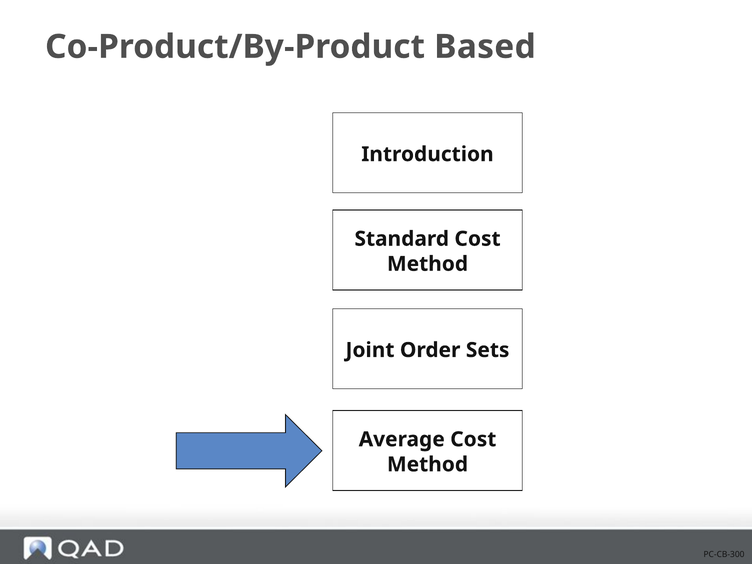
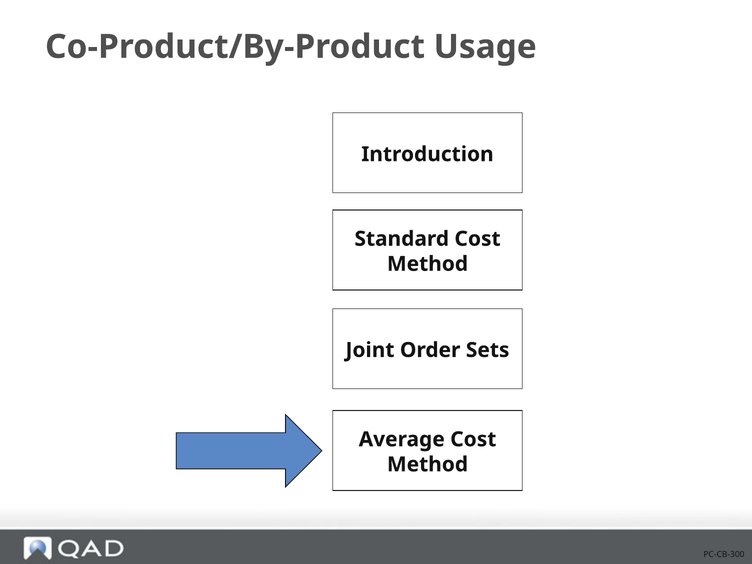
Based: Based -> Usage (485, 47)
